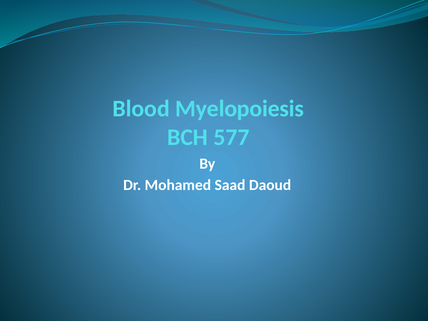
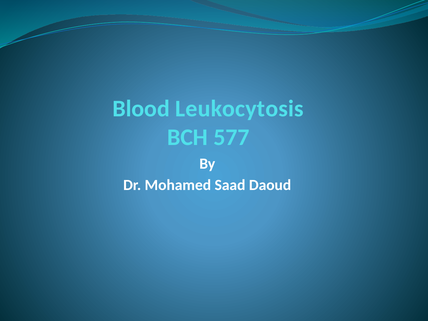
Myelopoiesis: Myelopoiesis -> Leukocytosis (239, 109)
